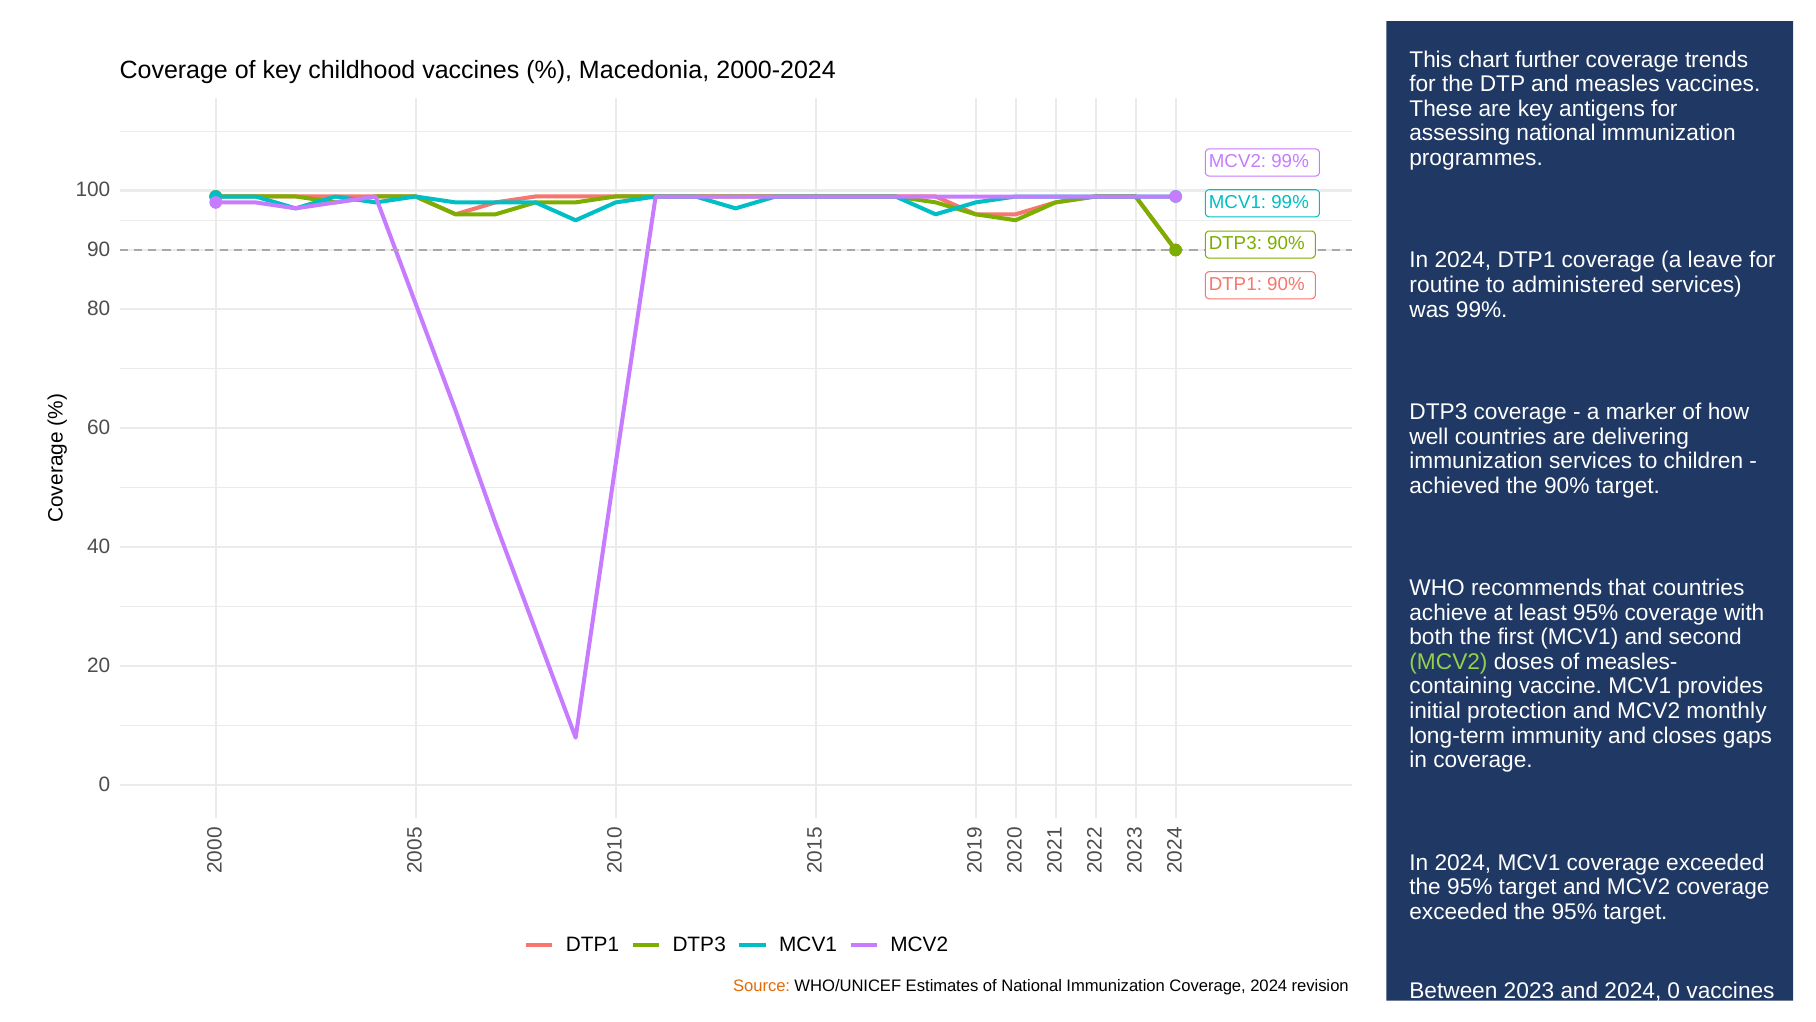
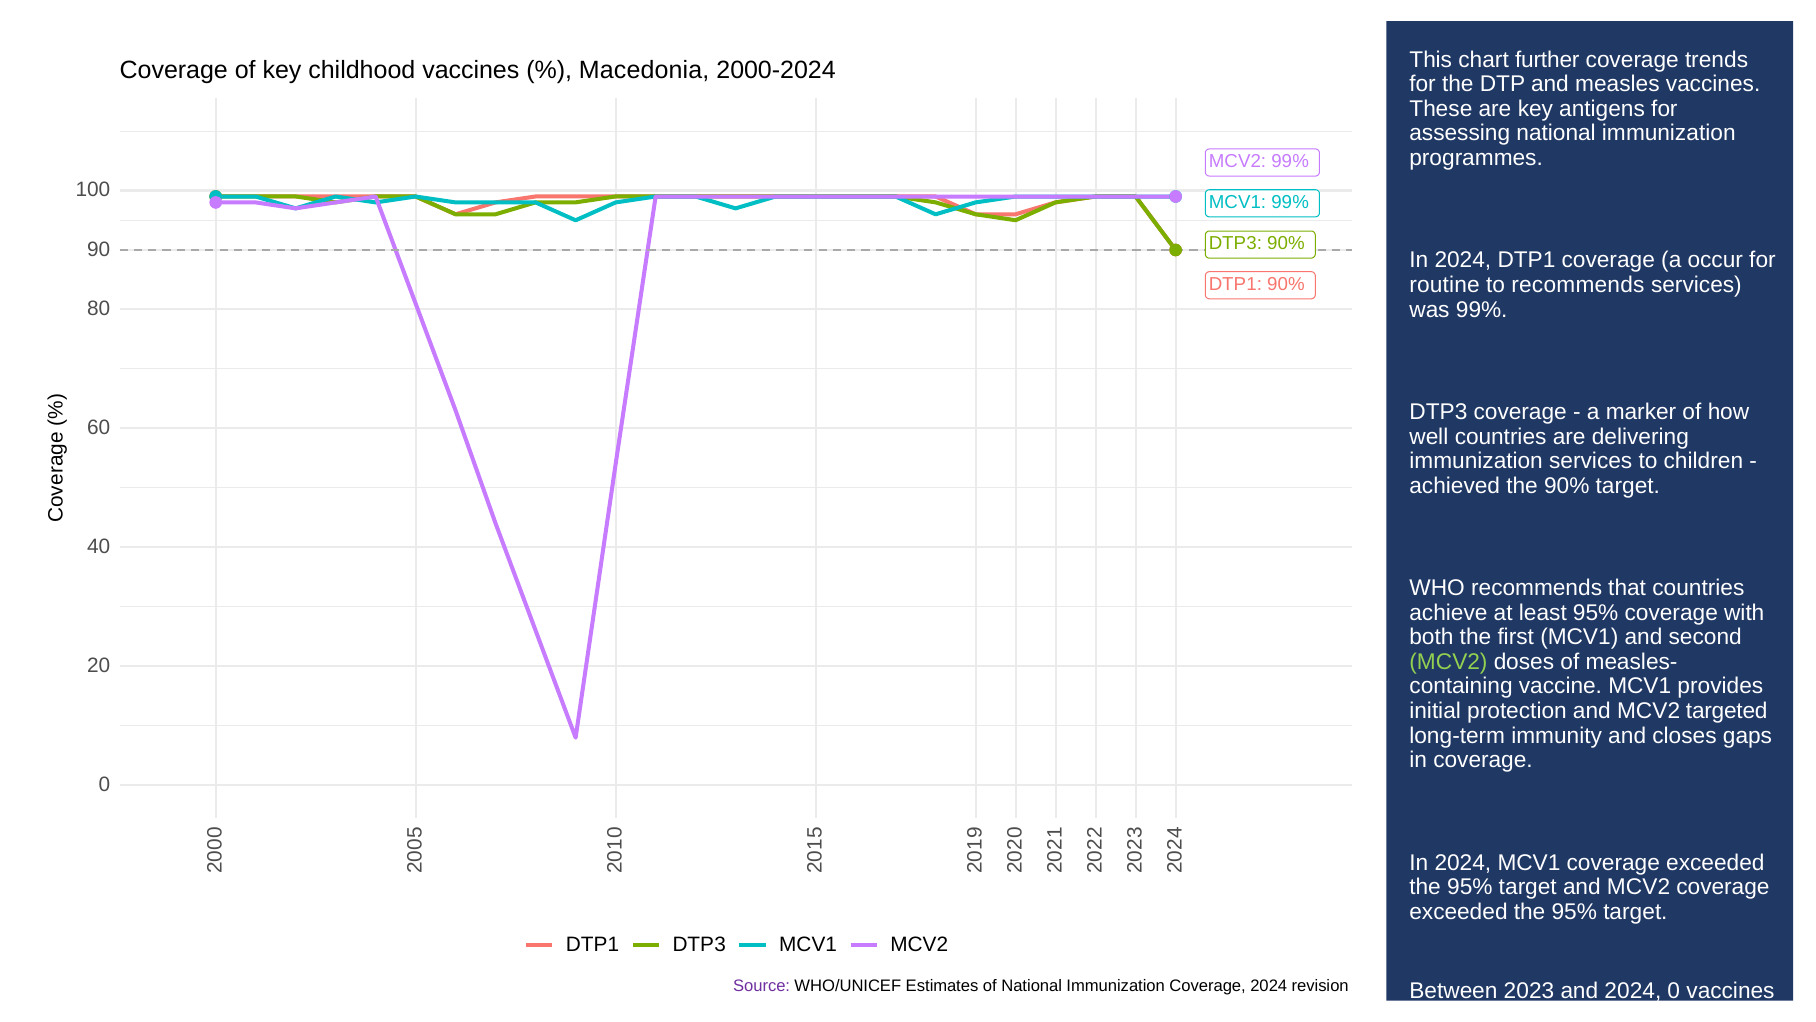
leave: leave -> occur (1715, 260)
to administered: administered -> recommends (1578, 285)
monthly: monthly -> targeted (1727, 711)
Source colour: orange -> purple (762, 986)
